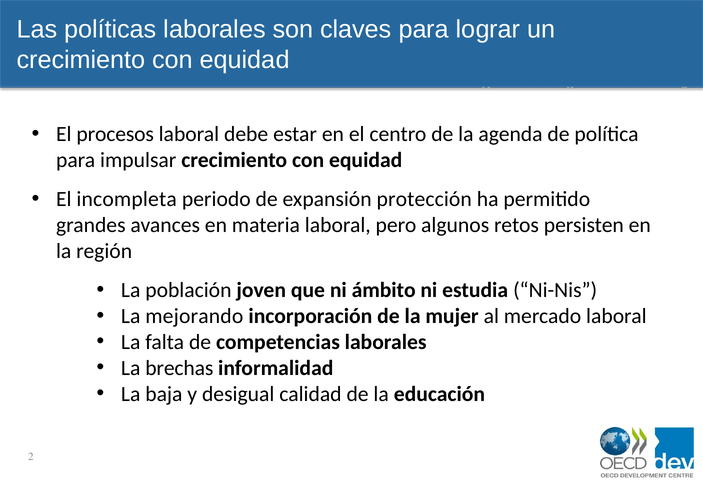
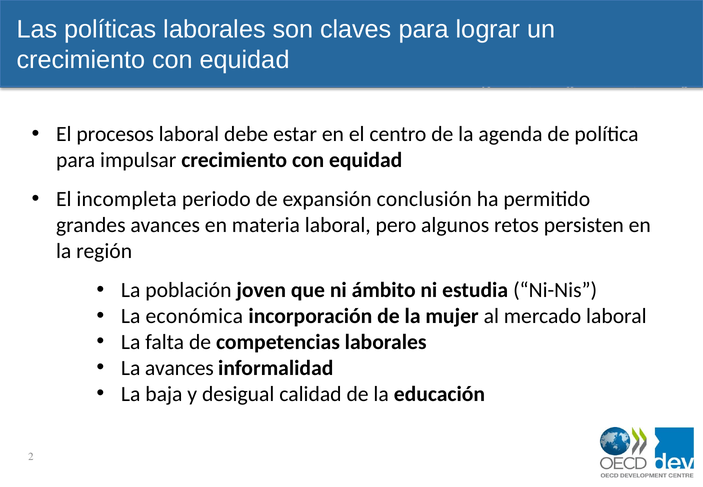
protección: protección -> conclusión (424, 199)
mejorando: mejorando -> económica (194, 316)
La brechas: brechas -> avances (179, 368)
